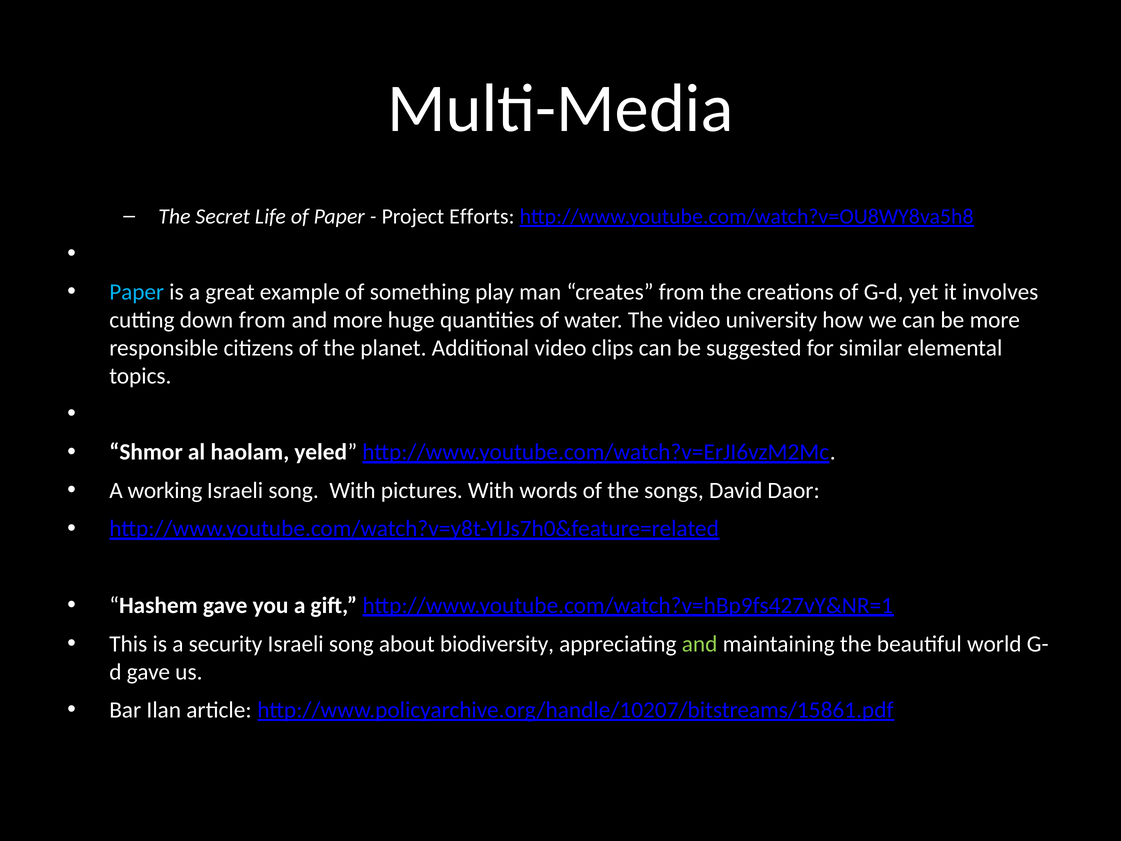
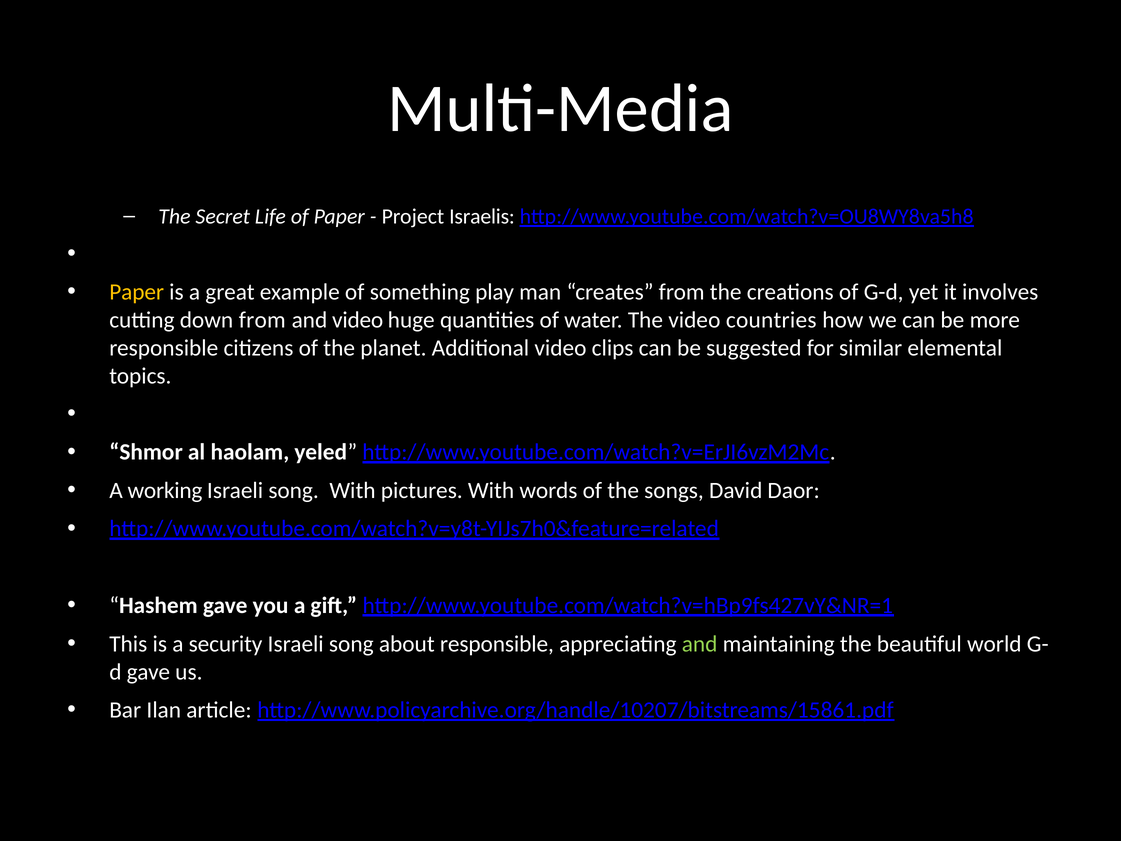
Efforts: Efforts -> Israelis (482, 216)
Paper colour: light blue -> yellow (137, 292)
and more: more -> video (358, 320)
university: university -> countries (771, 320)
about biodiversity: biodiversity -> responsible (497, 644)
